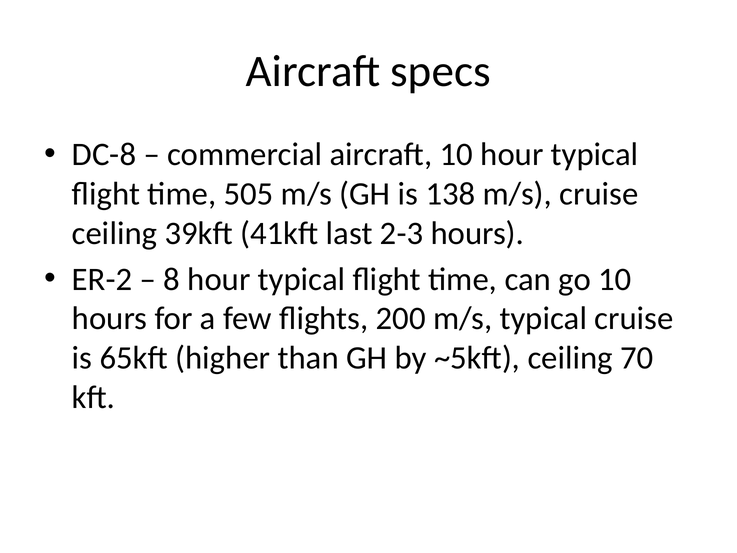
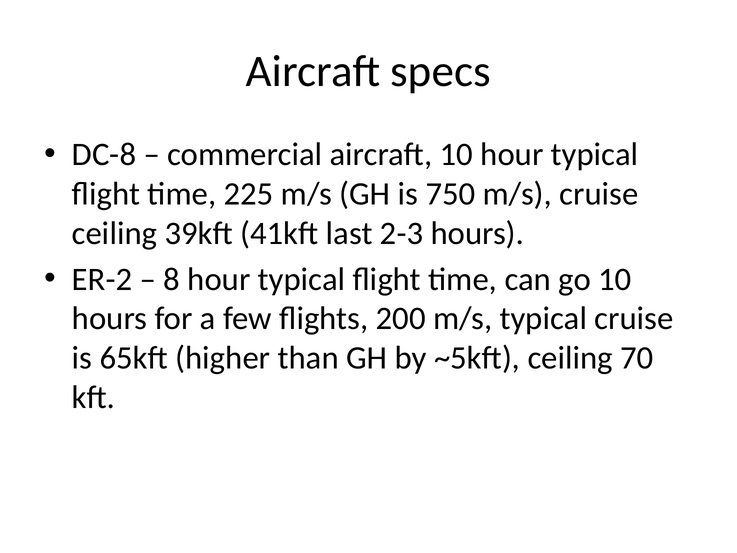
505: 505 -> 225 (249, 194)
138: 138 -> 750 (450, 194)
